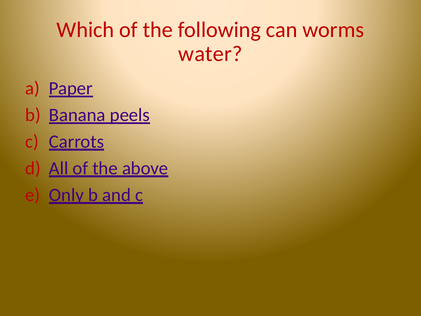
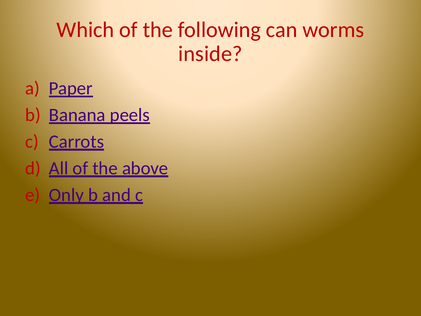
water: water -> inside (210, 54)
